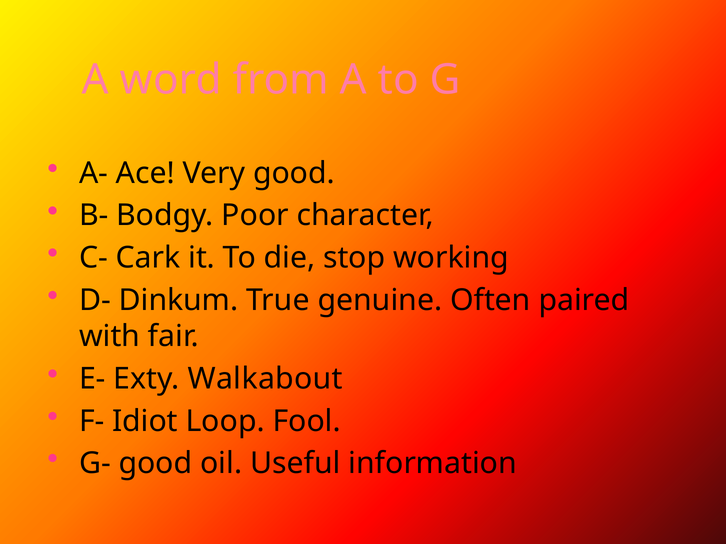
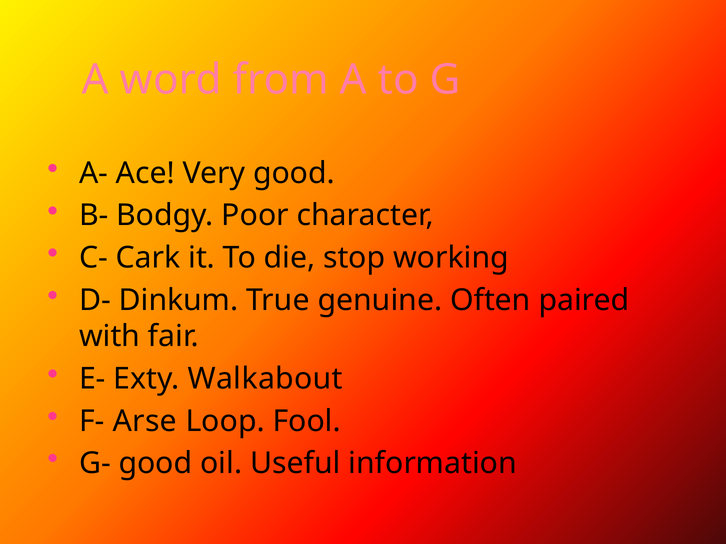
Idiot: Idiot -> Arse (145, 421)
